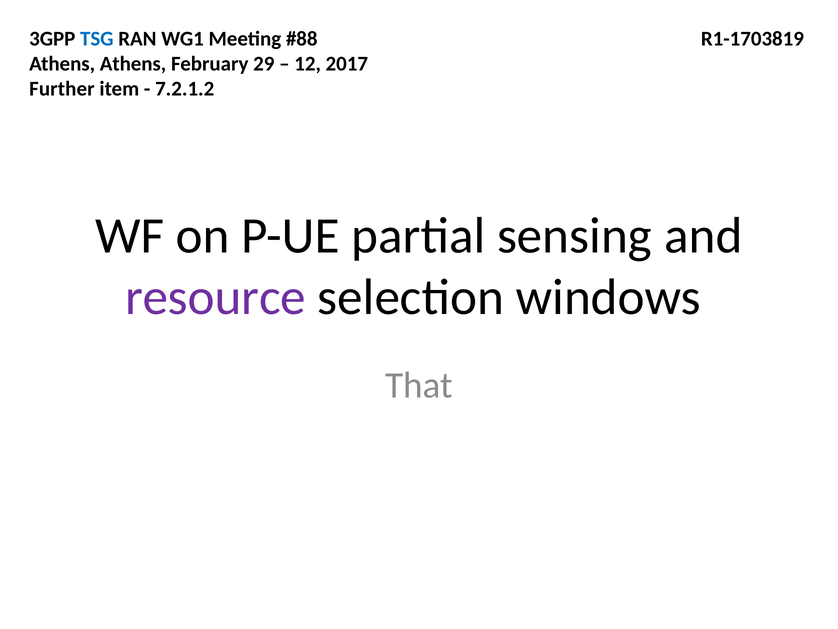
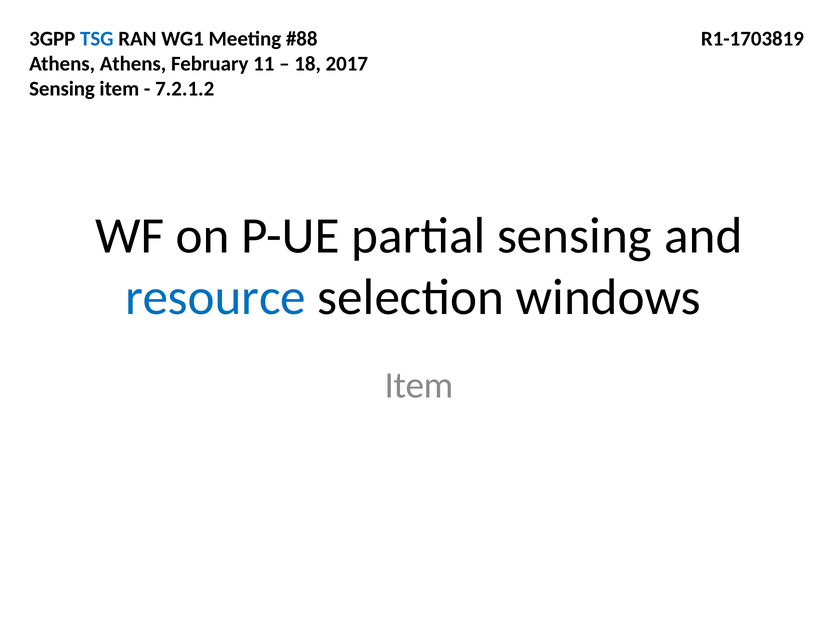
29: 29 -> 11 (264, 64)
12: 12 -> 18 (308, 64)
Further: Further -> Sensing (62, 89)
resource colour: purple -> blue (215, 297)
That: That -> Item (419, 385)
